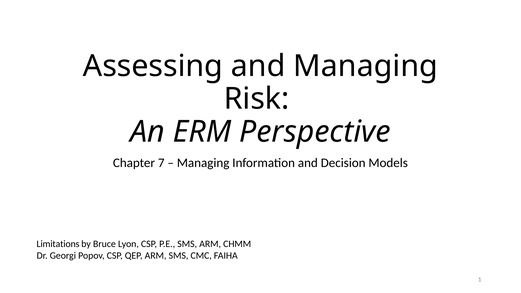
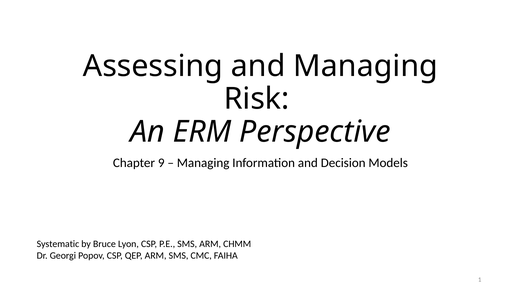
7: 7 -> 9 (161, 163)
Limitations: Limitations -> Systematic (58, 244)
